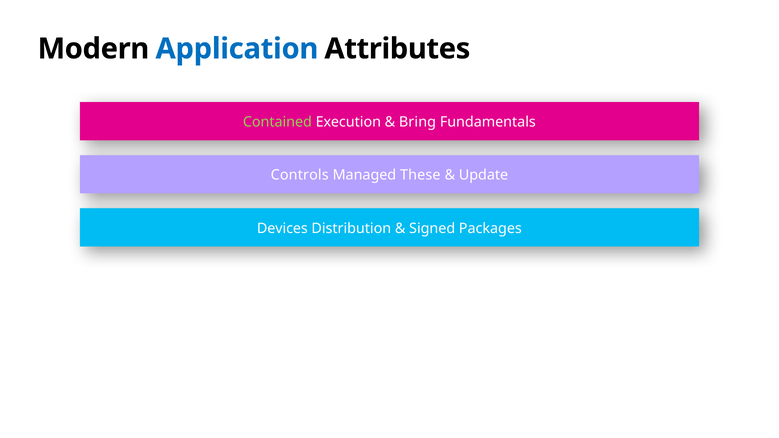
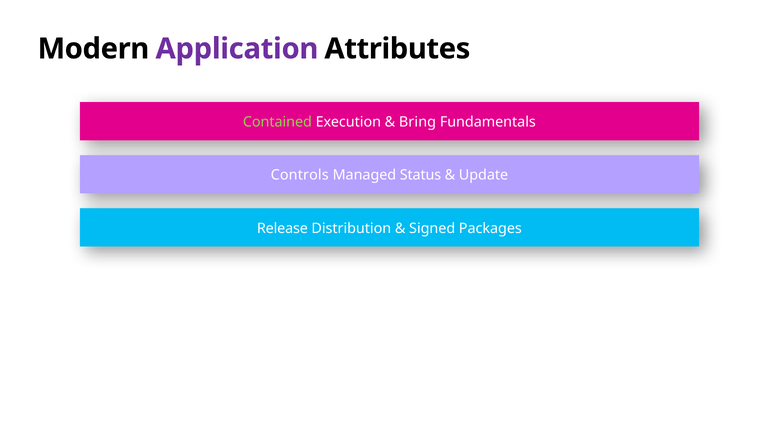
Application colour: blue -> purple (237, 49)
These: These -> Status (420, 175)
Devices: Devices -> Release (282, 228)
